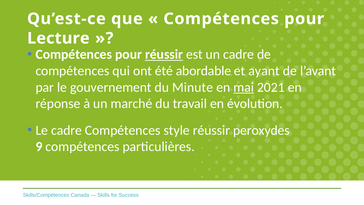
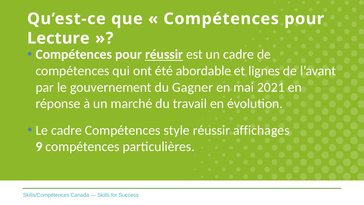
ayant: ayant -> lignes (264, 71)
Minute: Minute -> Gagner (193, 87)
mai underline: present -> none (244, 87)
peroxydes: peroxydes -> affichages (261, 130)
